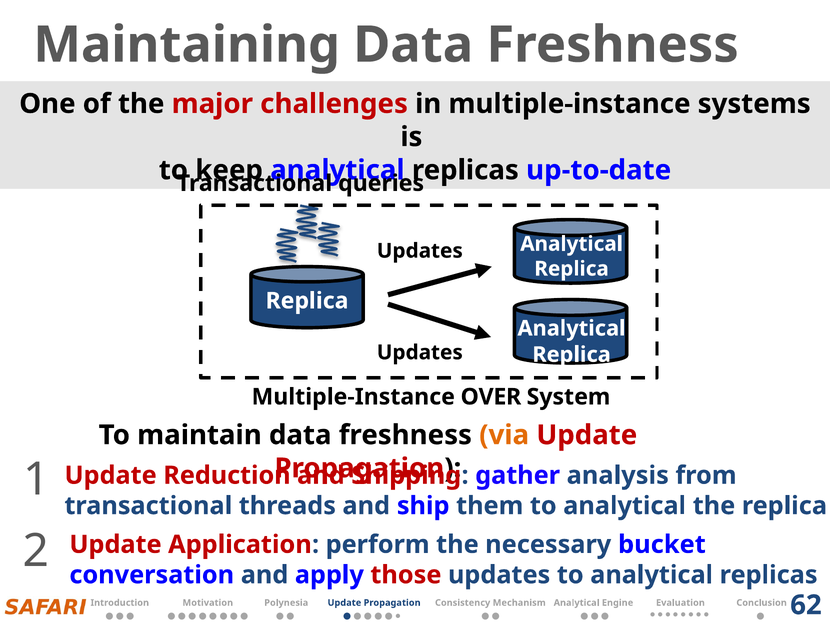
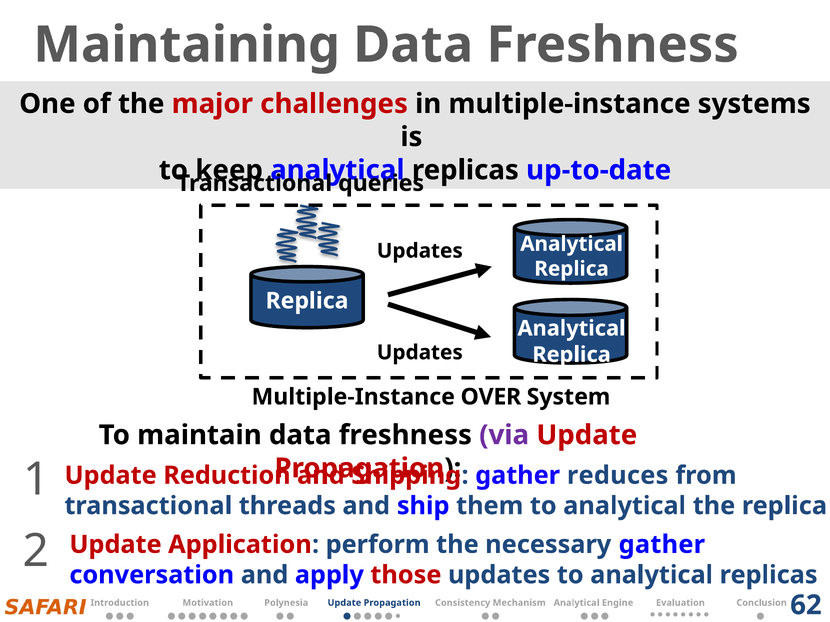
via colour: orange -> purple (504, 435)
analysis: analysis -> reduces (618, 476)
necessary bucket: bucket -> gather (662, 545)
